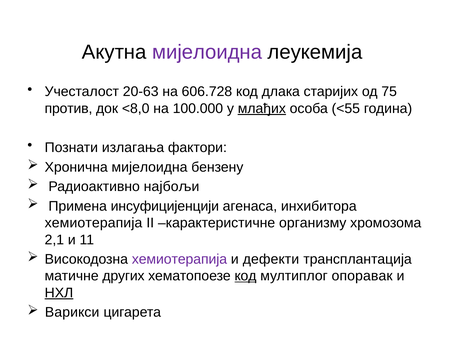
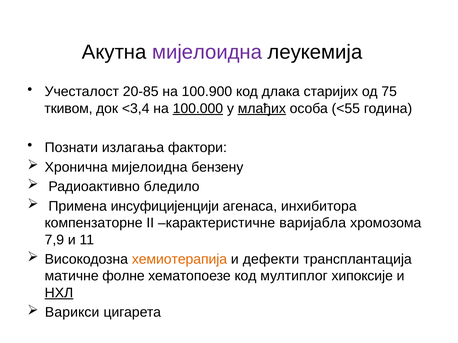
20-63: 20-63 -> 20-85 (141, 92)
606.728: 606.728 -> 100.900 (207, 92)
против: против -> ткивом (68, 109)
<8,0: <8,0 -> <3,4 (136, 109)
100.000 underline: none -> present (198, 109)
најбољи: најбољи -> бледило (172, 187)
хемиотерапија: хемиотерапија -> компензаторне (94, 223)
организму: организму -> варијабла (313, 223)
2,1: 2,1 -> 7,9 (54, 240)
хемиотерапија colour: purple -> orange (179, 260)
других: других -> фолне (123, 276)
код underline: present -> none (245, 276)
опоравак: опоравак -> хипоксије (362, 276)
